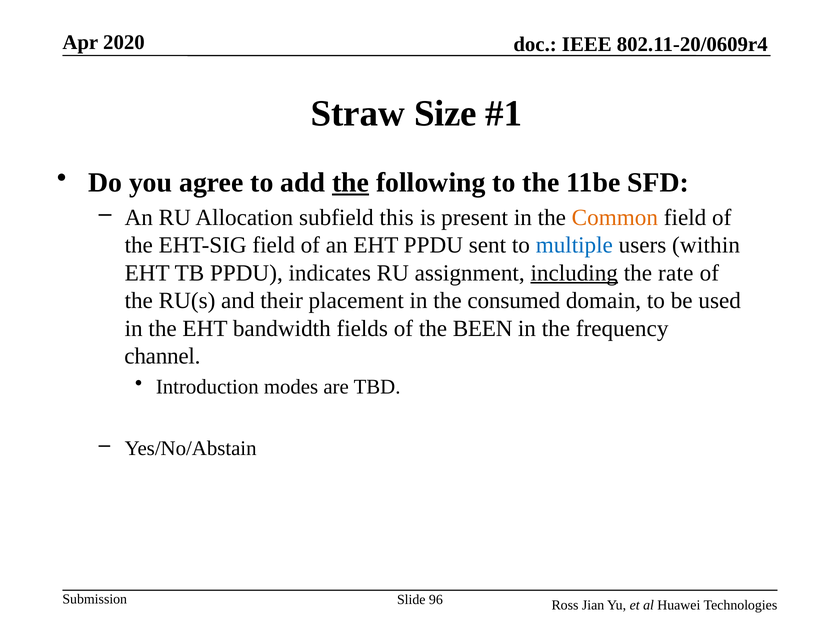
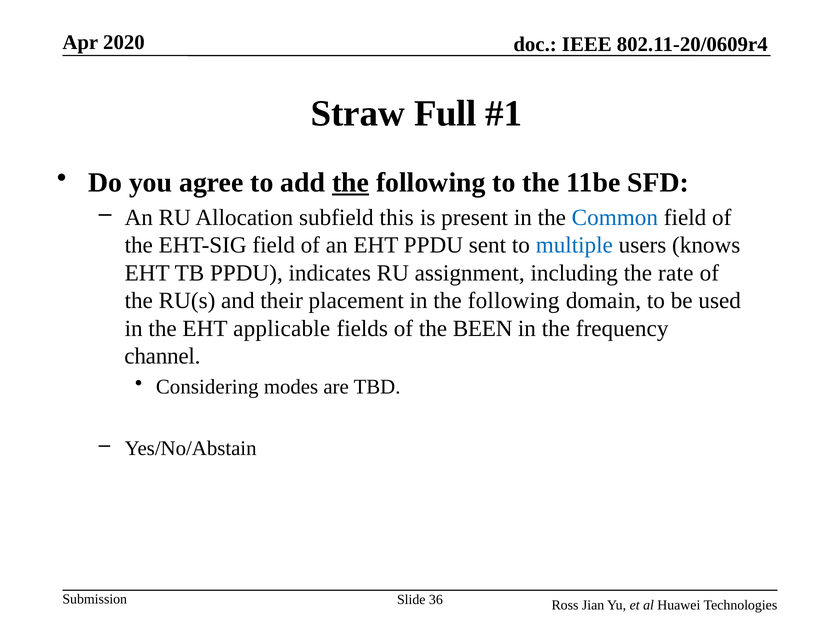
Size: Size -> Full (445, 114)
Common colour: orange -> blue (615, 217)
within: within -> knows (706, 245)
including underline: present -> none (574, 273)
in the consumed: consumed -> following (514, 301)
bandwidth: bandwidth -> applicable (282, 328)
Introduction: Introduction -> Considering (207, 387)
96: 96 -> 36 (436, 599)
